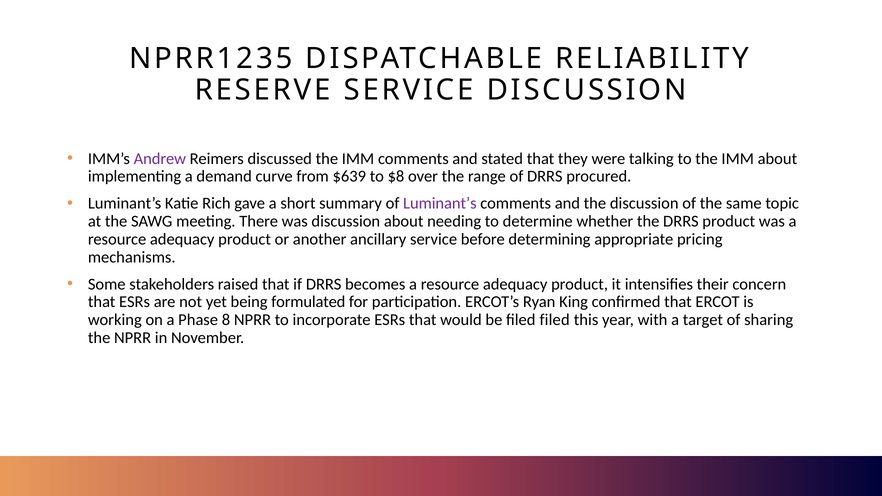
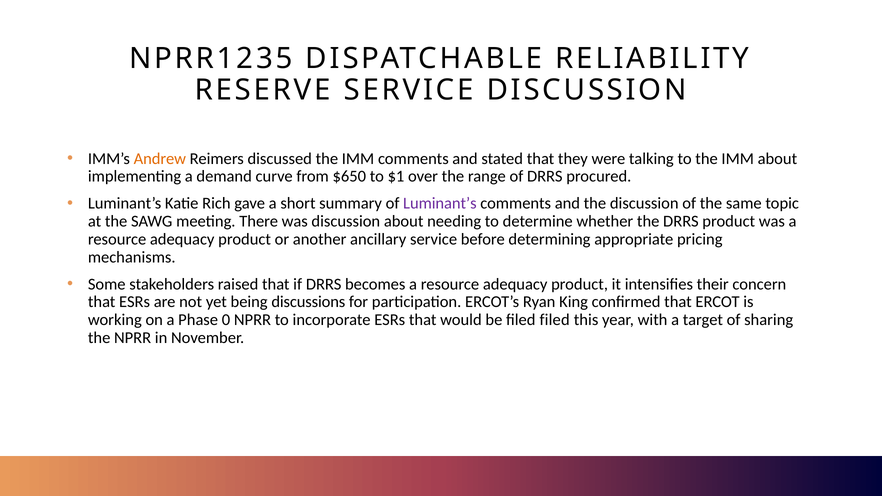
Andrew colour: purple -> orange (160, 159)
$639: $639 -> $650 (349, 176)
$8: $8 -> $1 (396, 176)
formulated: formulated -> discussions (308, 302)
8: 8 -> 0 (226, 320)
